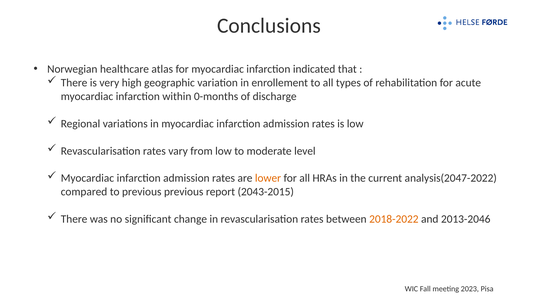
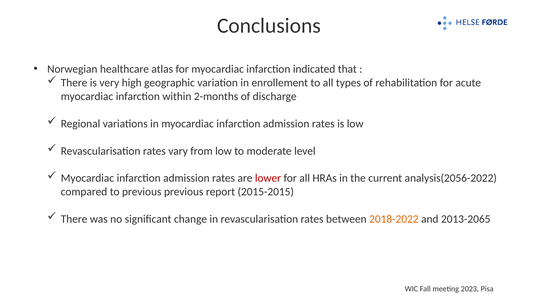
0-months: 0-months -> 2-months (216, 96)
lower colour: orange -> red (268, 178)
analysis(2047-2022: analysis(2047-2022 -> analysis(2056-2022 (451, 178)
2043-2015: 2043-2015 -> 2015-2015 (266, 191)
2013-2046: 2013-2046 -> 2013-2065 (466, 219)
